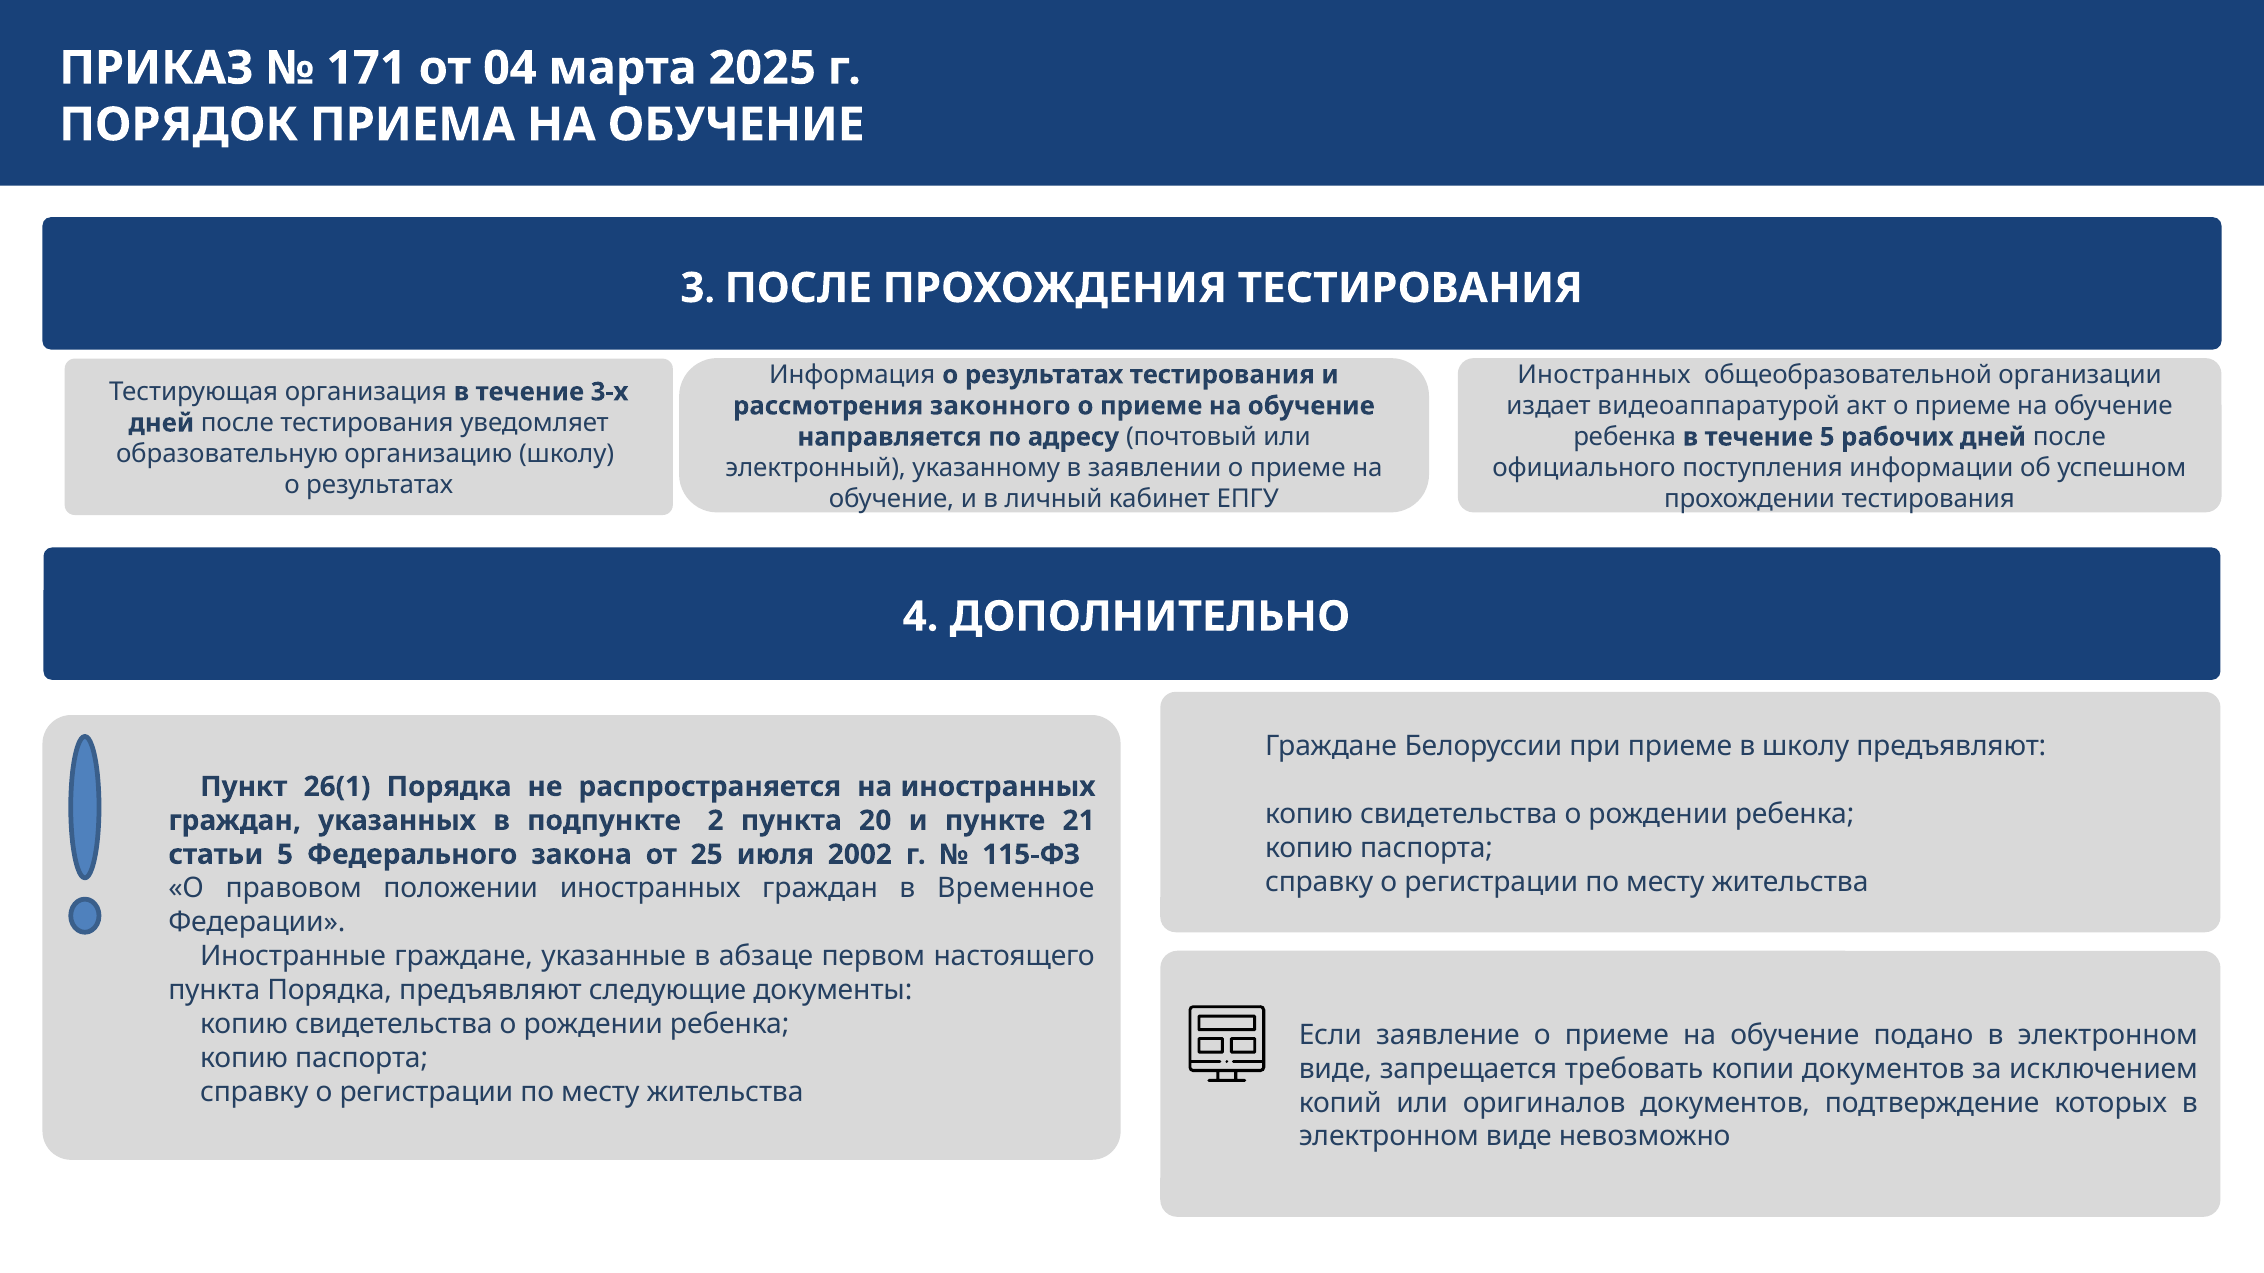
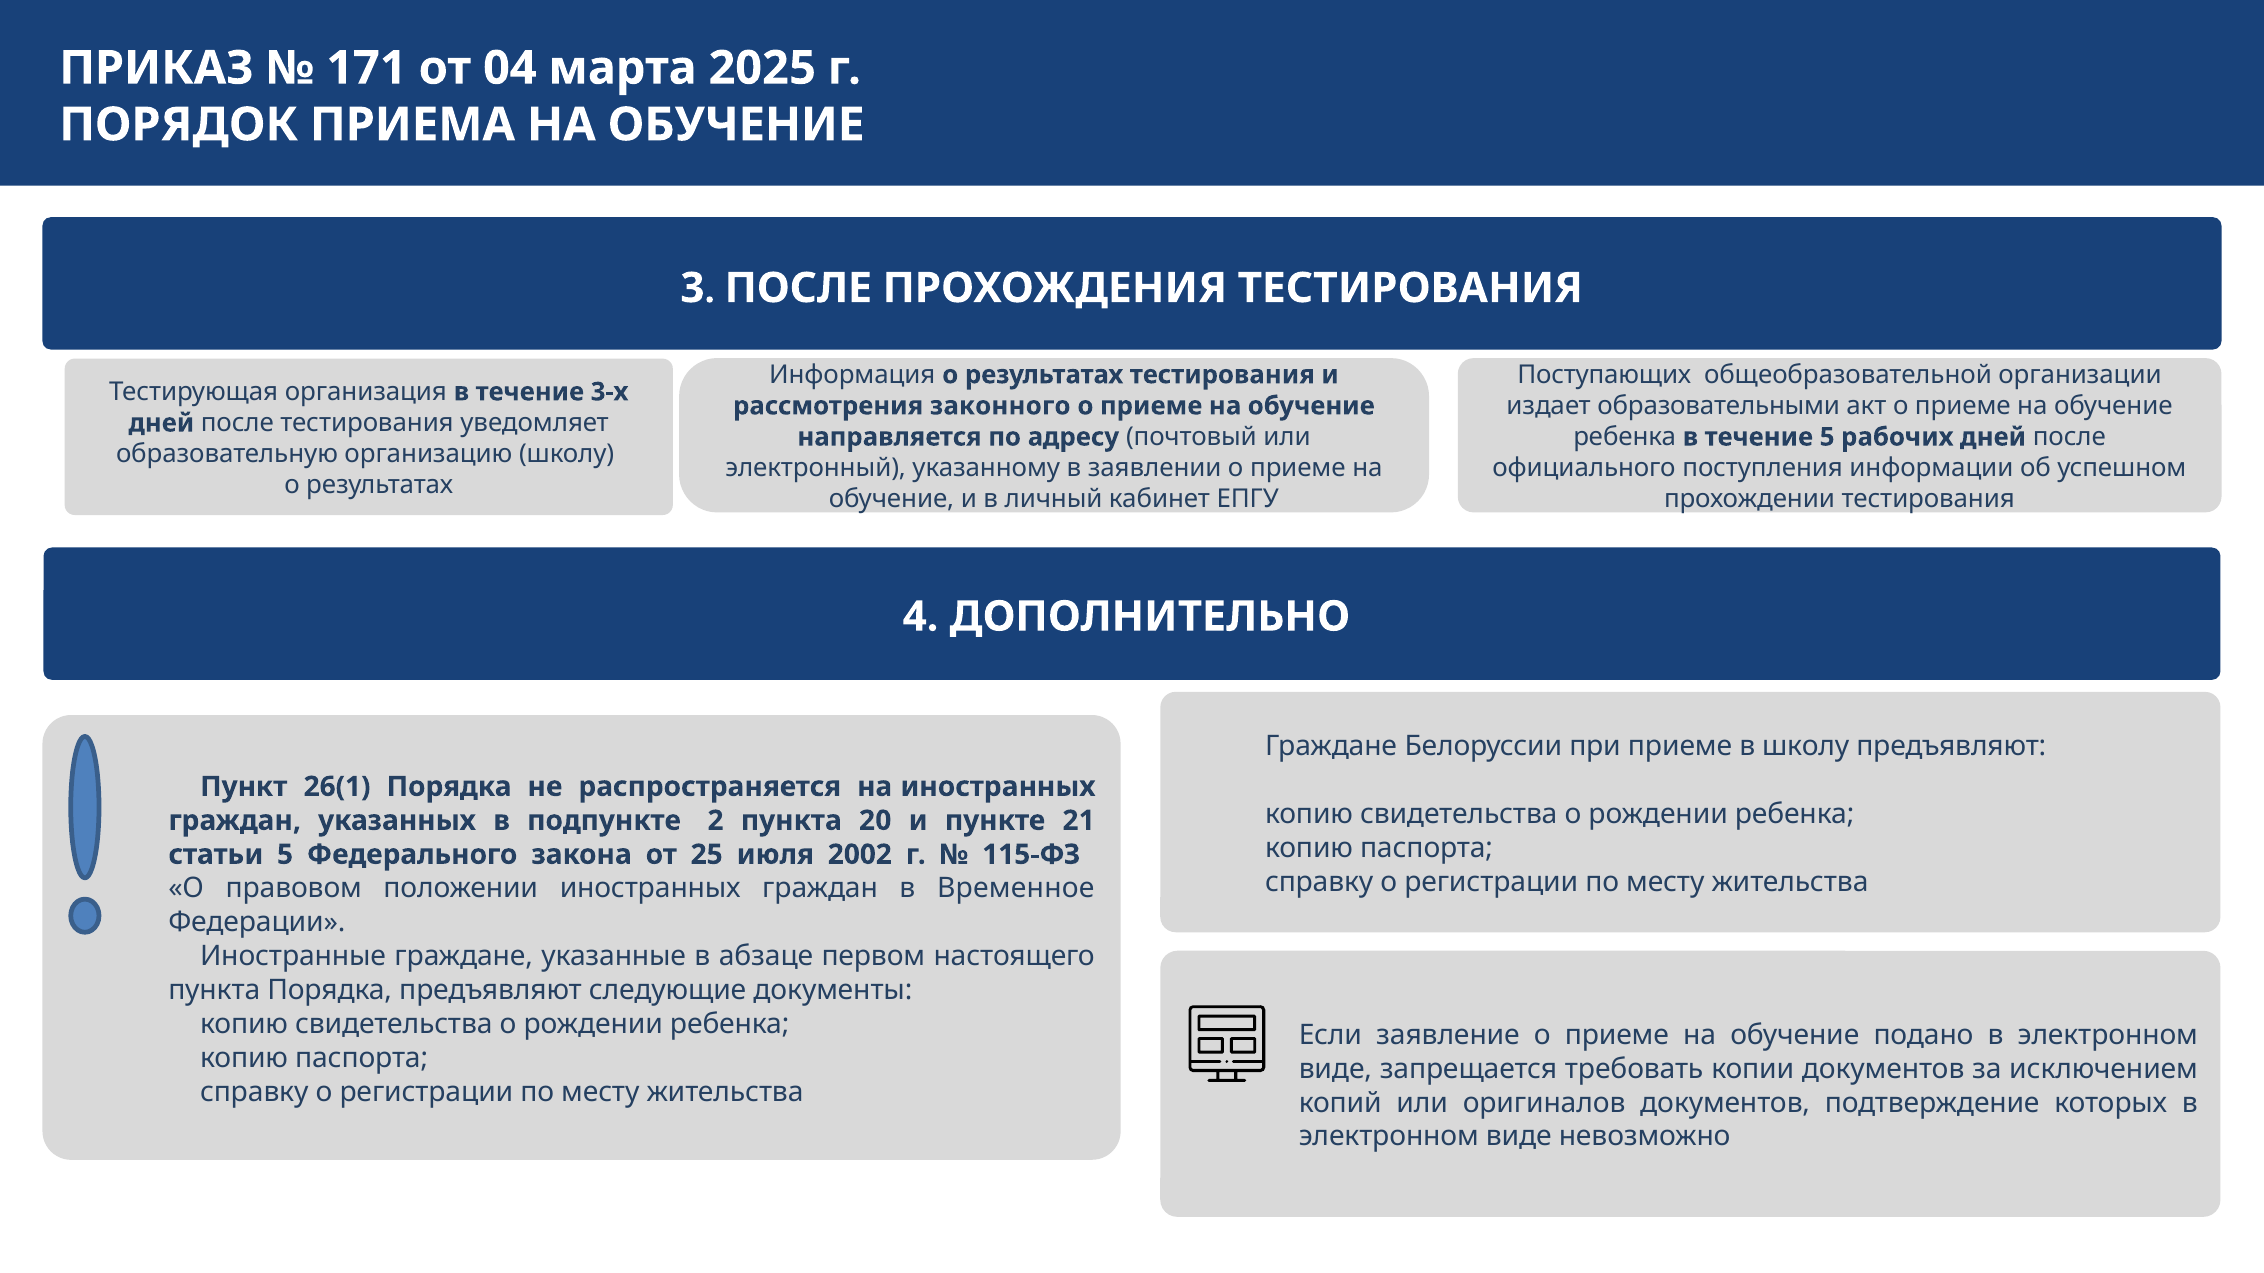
Иностранных: Иностранных -> Поступающих (1604, 375)
видеоаппаратурой: видеоаппаратурой -> образовательными (1719, 406)
